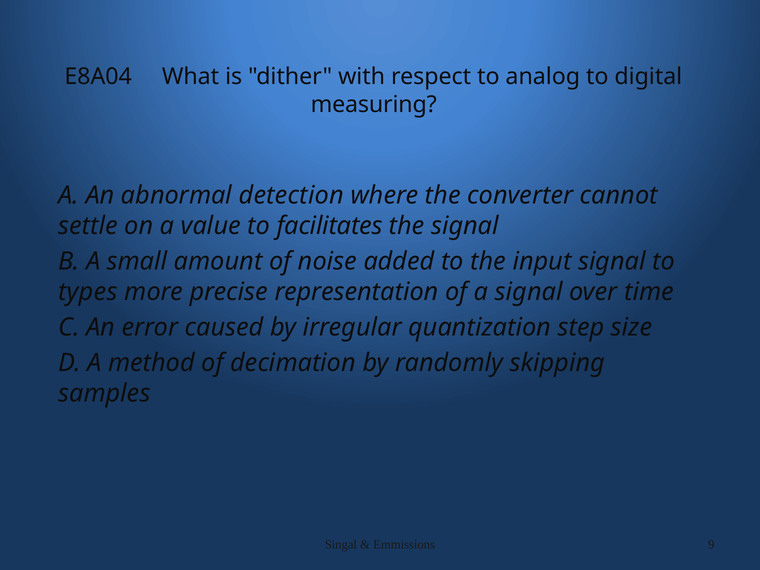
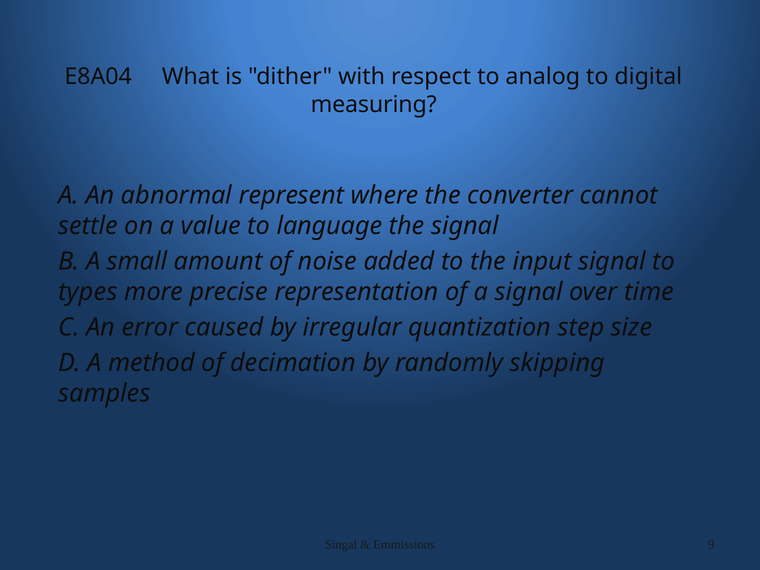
detection: detection -> represent (291, 196)
facilitates: facilitates -> language (330, 226)
